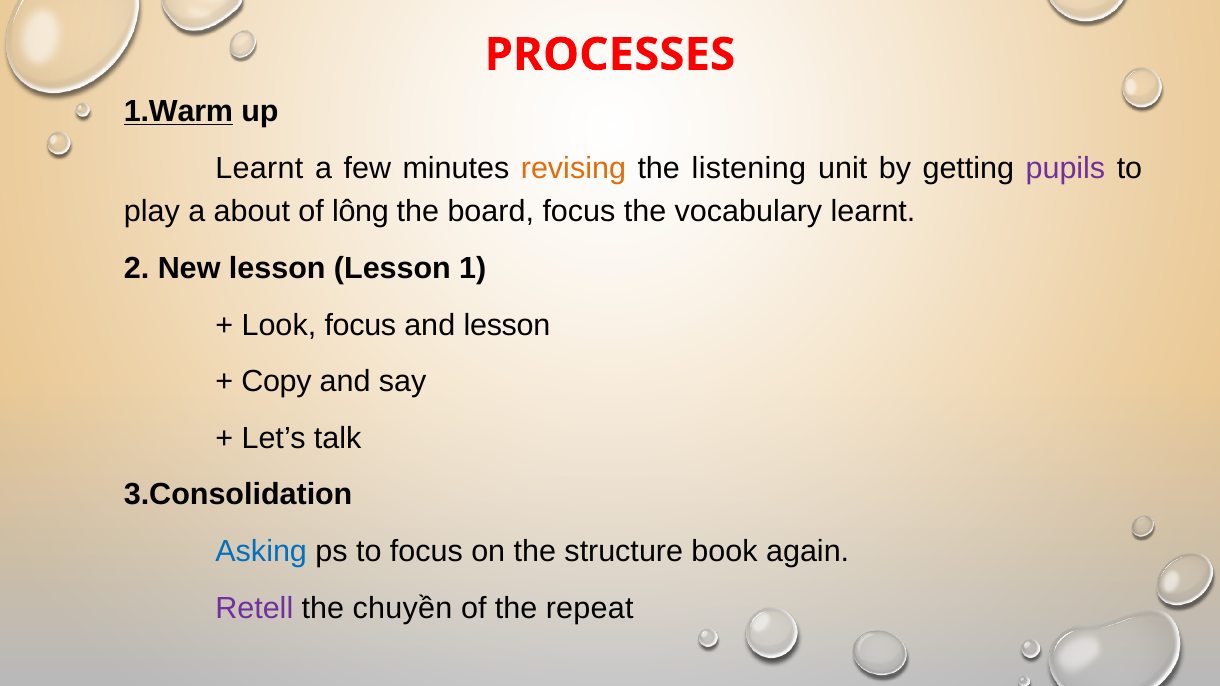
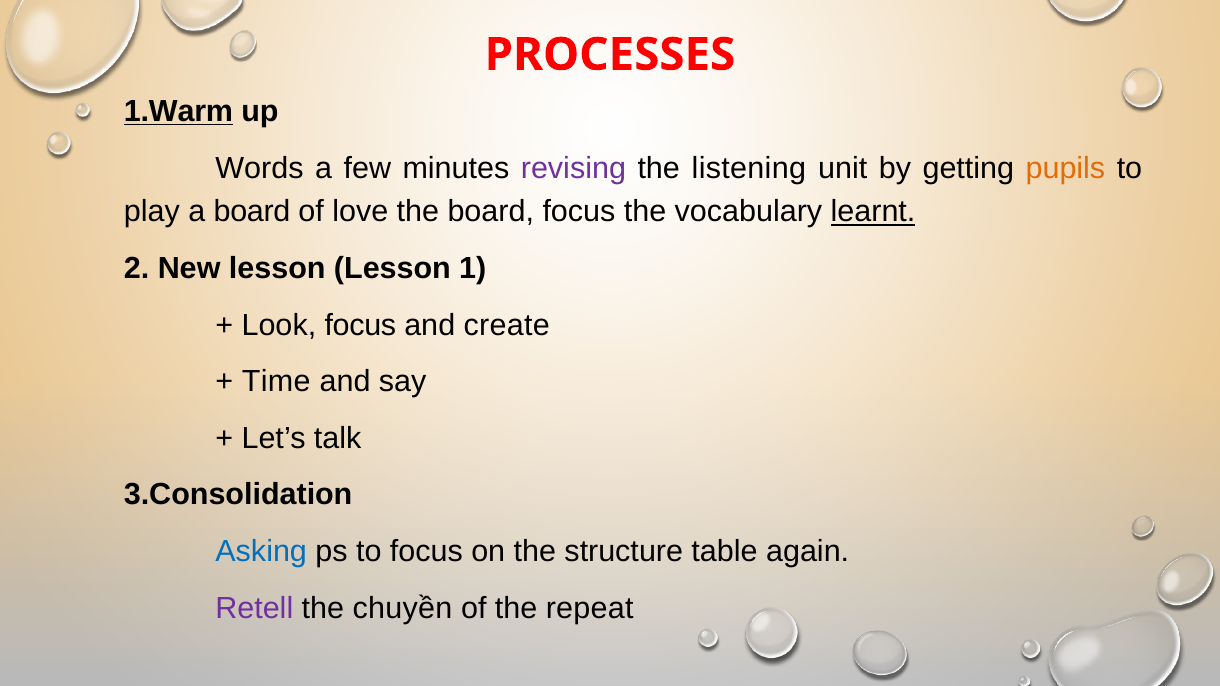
Learnt: Learnt -> Words (260, 168)
revising colour: orange -> purple (573, 168)
pupils colour: purple -> orange (1065, 168)
a about: about -> board (252, 212)
lông: lông -> love (360, 212)
learnt underline: none -> present (873, 212)
and lesson: lesson -> create (507, 325)
Copy: Copy -> Time (276, 382)
book: book -> table (725, 552)
